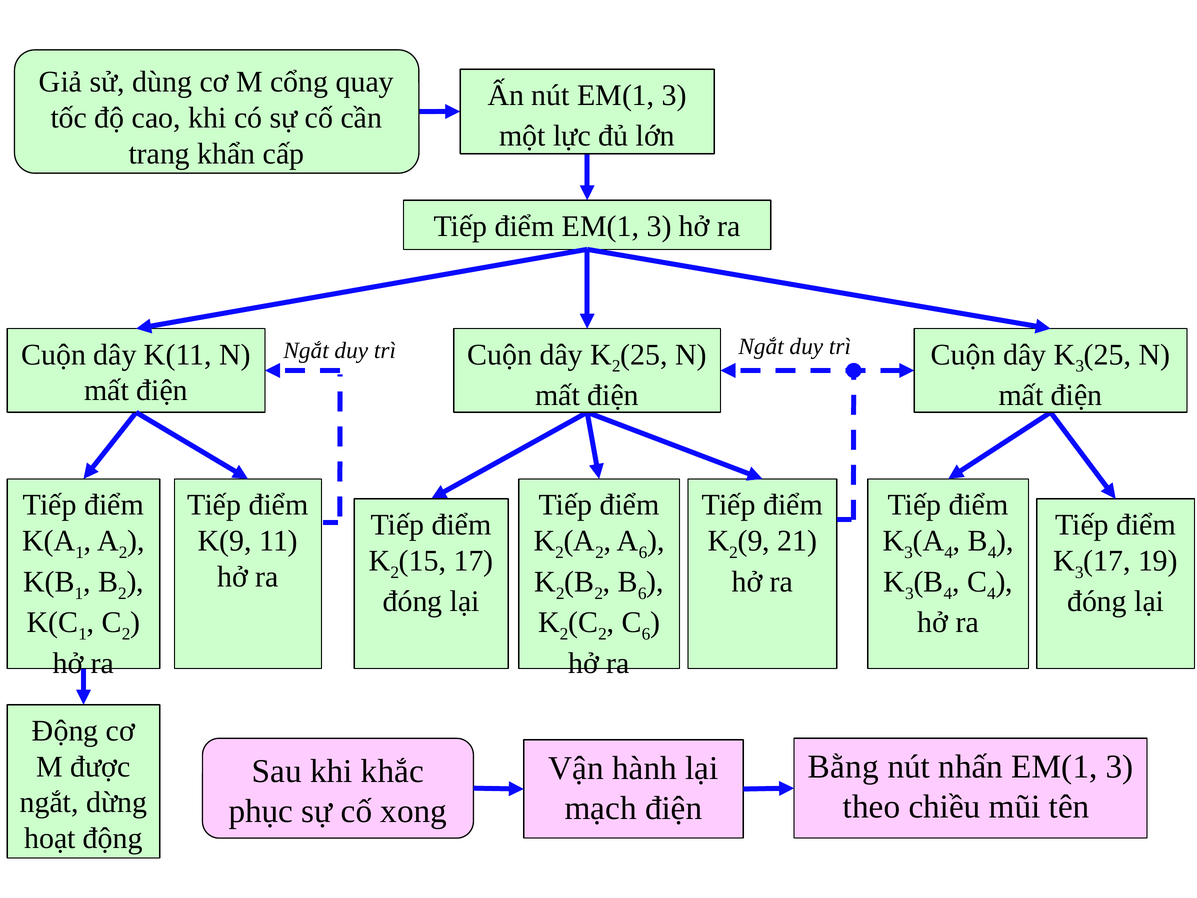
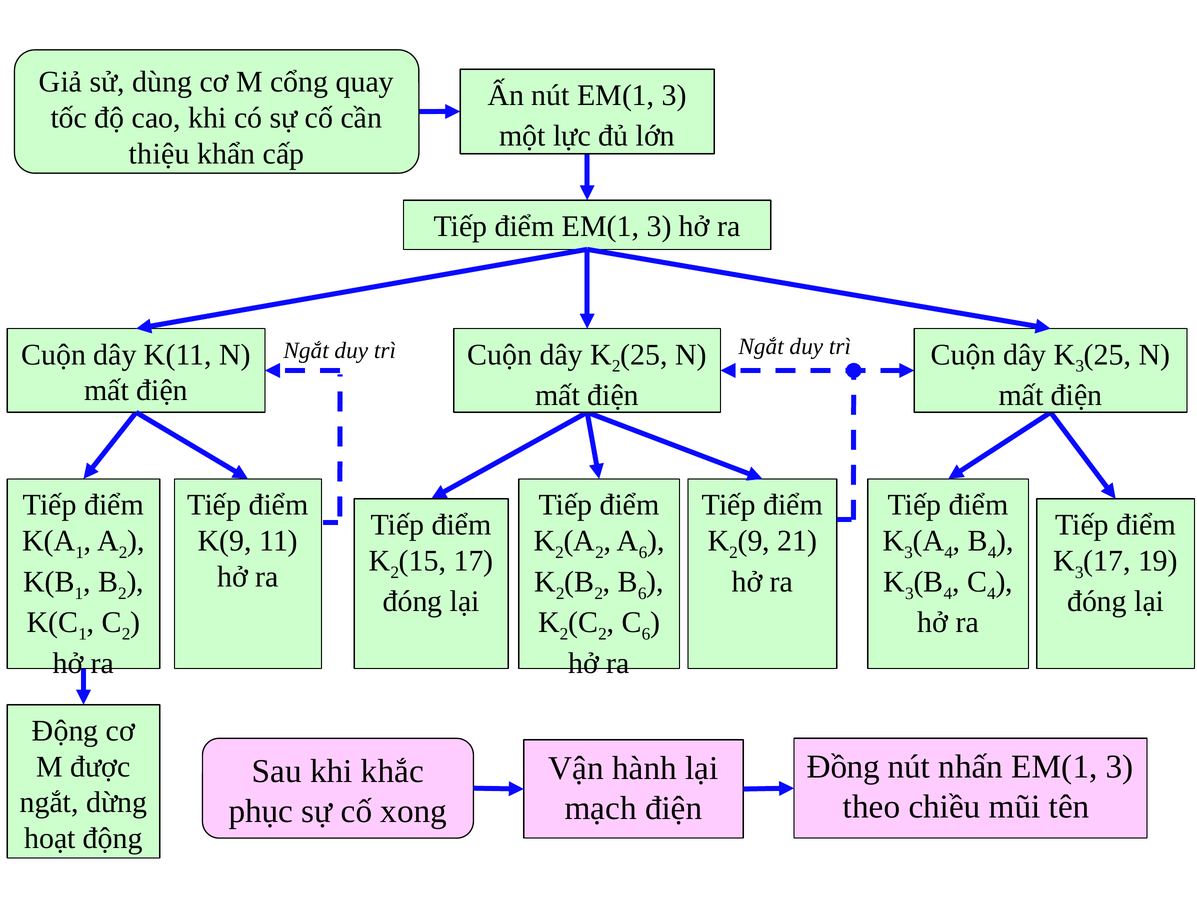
trang: trang -> thiệu (159, 154)
Bằng: Bằng -> Đồng (843, 766)
